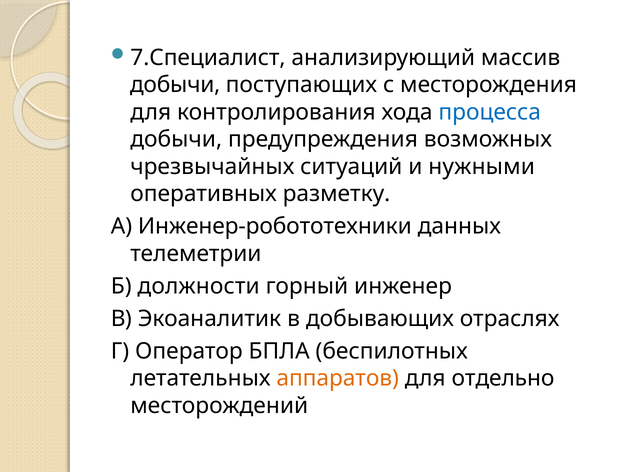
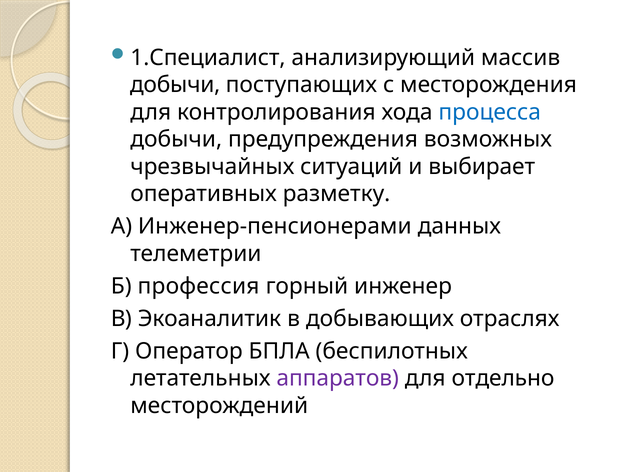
7.Специалист: 7.Специалист -> 1.Специалист (208, 58)
нужными: нужными -> выбирает (482, 167)
Инженер-робототехники: Инженер-робототехники -> Инженер-пенсионерами (275, 227)
должности: должности -> профессия (199, 286)
аппаратов colour: orange -> purple (338, 379)
